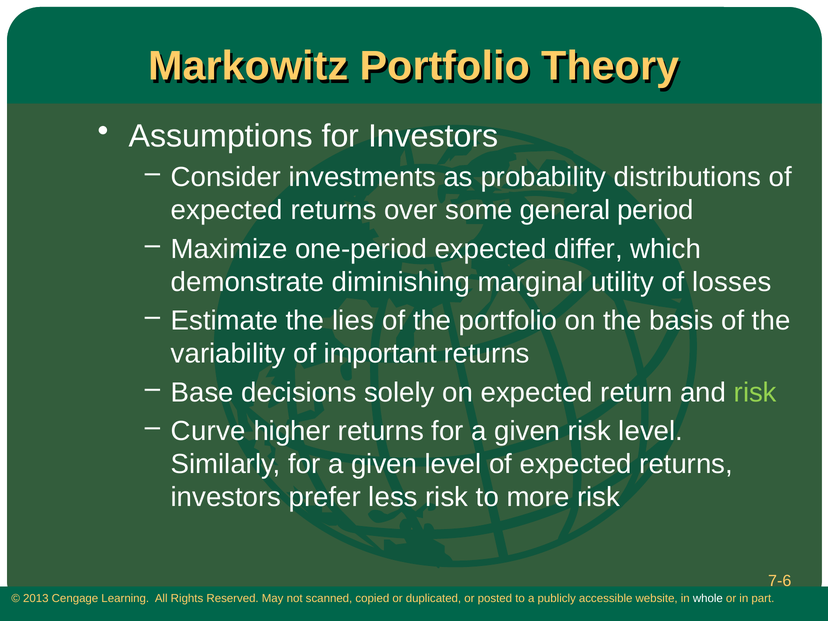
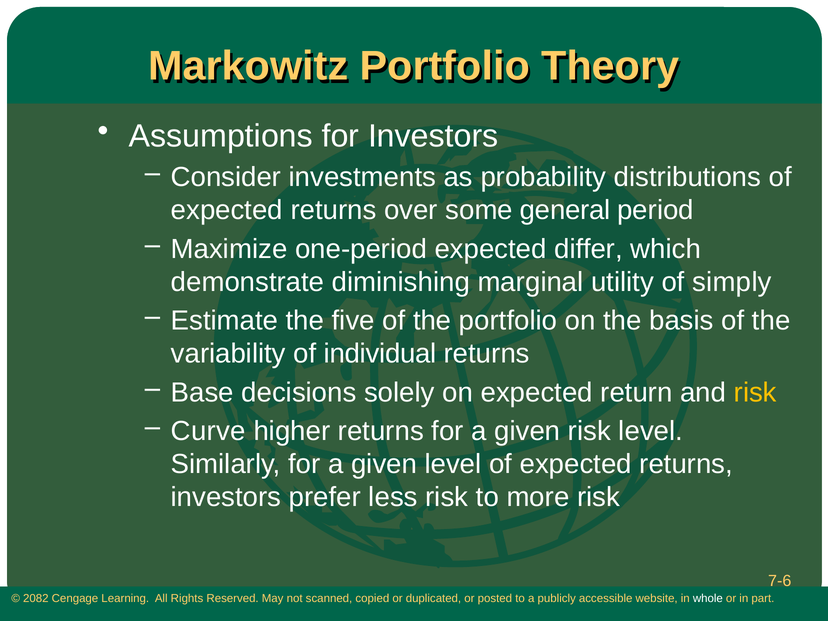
losses: losses -> simply (732, 282)
lies: lies -> five (353, 321)
important: important -> individual (380, 354)
risk colour: light green -> yellow (755, 392)
2013: 2013 -> 2082 (36, 598)
